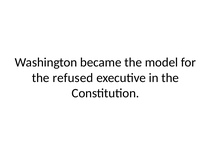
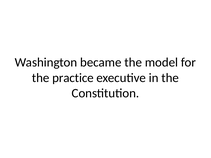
refused: refused -> practice (73, 78)
